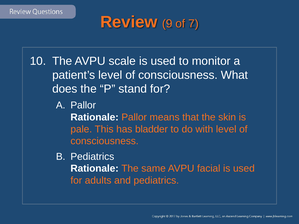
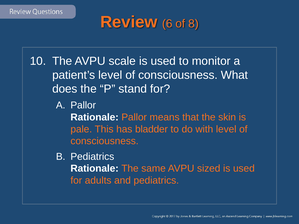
9: 9 -> 6 (167, 24)
7: 7 -> 8 (194, 24)
facial: facial -> sized (209, 169)
